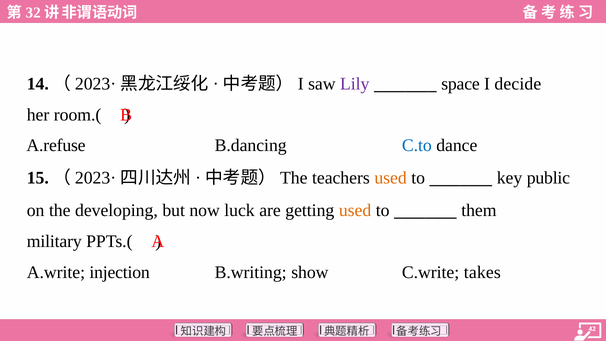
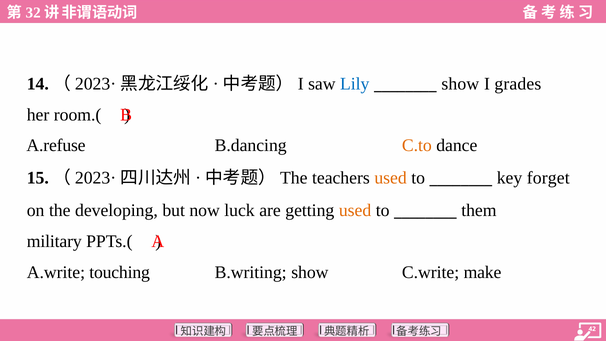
Lily colour: purple -> blue (355, 84)
space: space -> show (460, 84)
decide: decide -> grades (518, 84)
C.to colour: blue -> orange (417, 145)
public: public -> forget (548, 178)
injection: injection -> touching (120, 272)
takes: takes -> make (482, 272)
